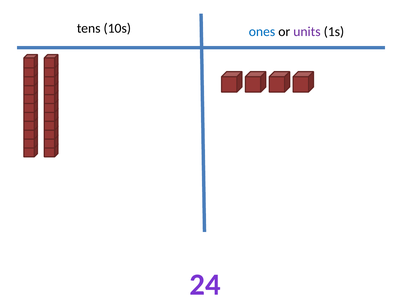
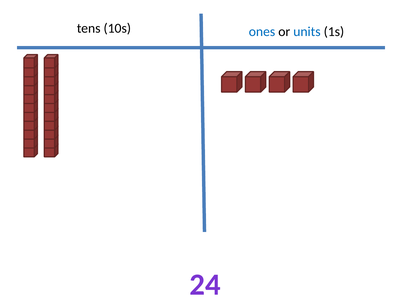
units colour: purple -> blue (307, 32)
